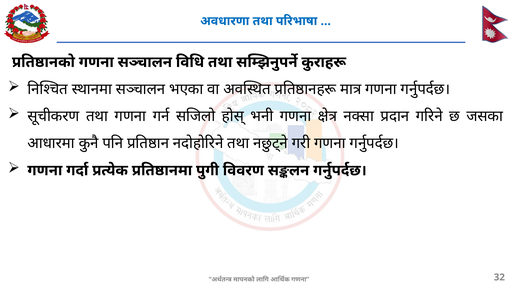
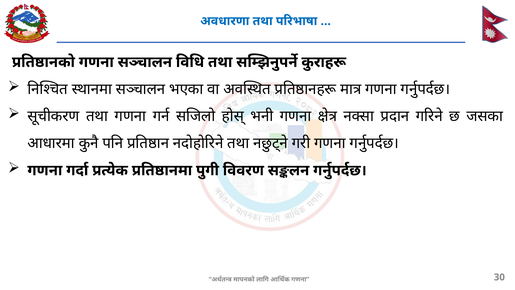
32: 32 -> 30 (499, 277)
